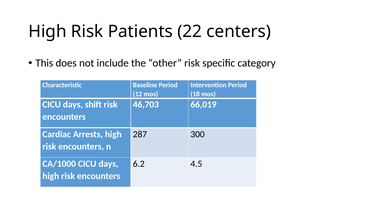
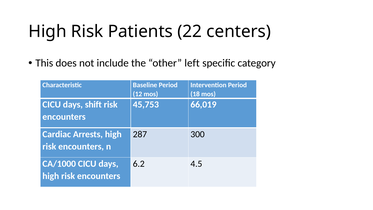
other risk: risk -> left (192, 63)
46,703: 46,703 -> 45,753 (146, 105)
